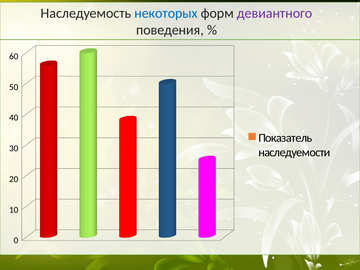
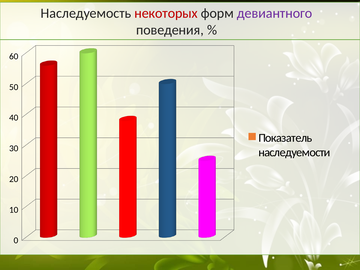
некоторых colour: blue -> red (166, 13)
